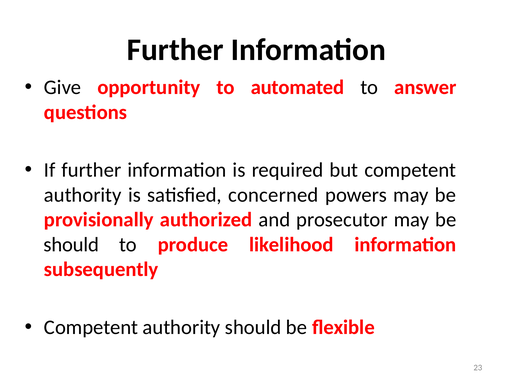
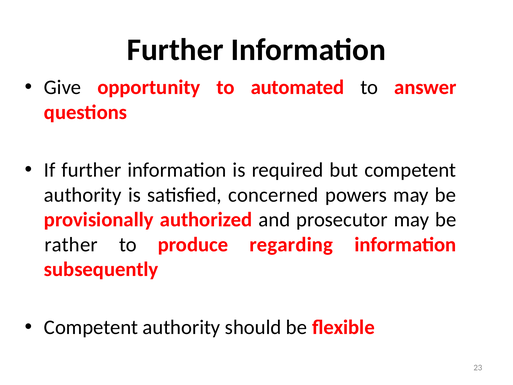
should: should -> rather (71, 244)
likelihood: likelihood -> regarding (291, 244)
